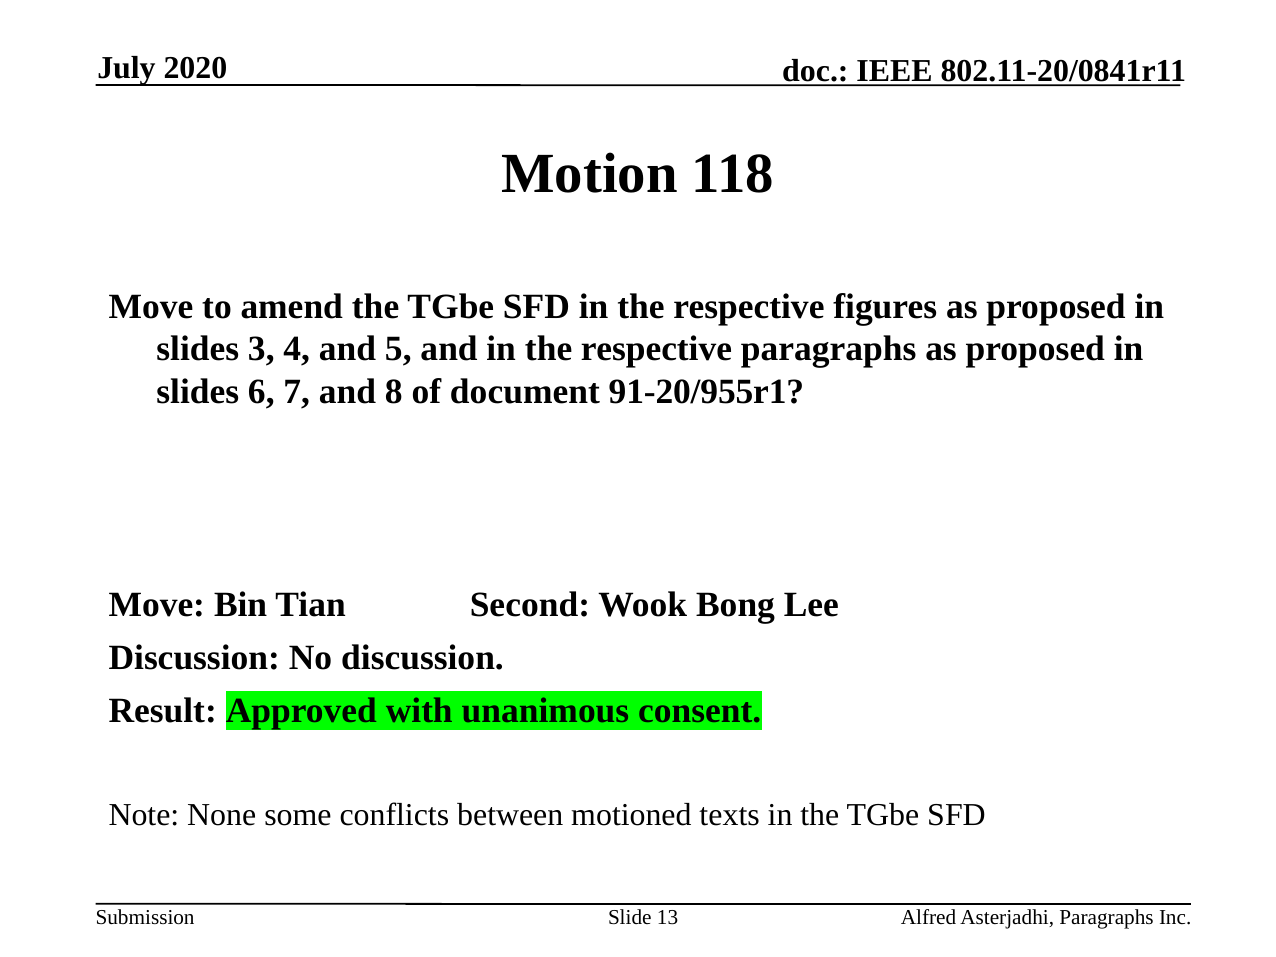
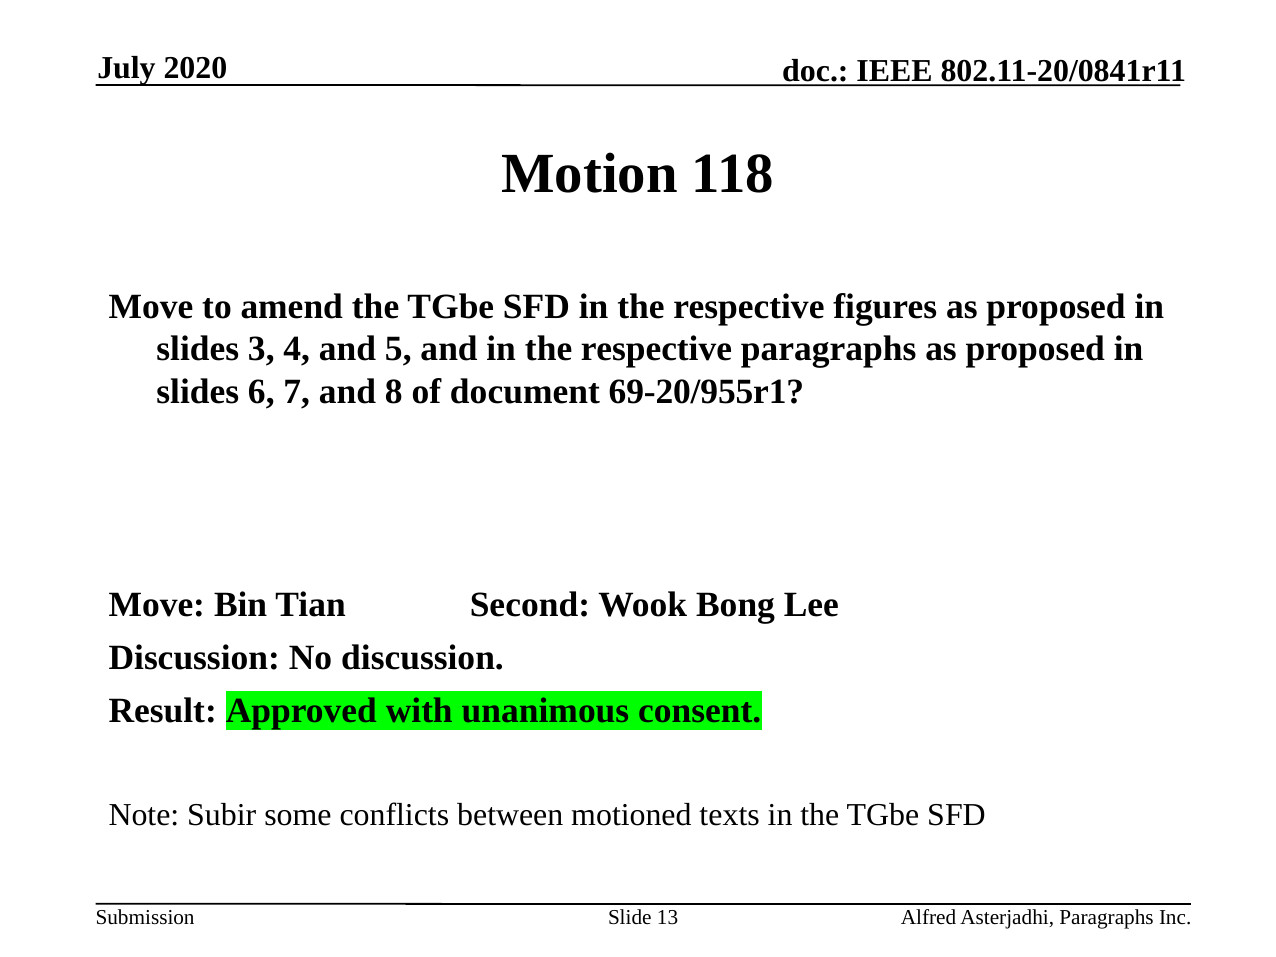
91-20/955r1: 91-20/955r1 -> 69-20/955r1 (706, 392)
None: None -> Subir (222, 815)
